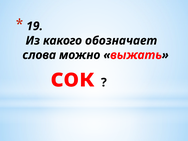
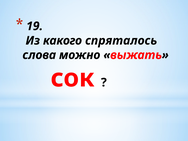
обозначает: обозначает -> спряталось (121, 41)
